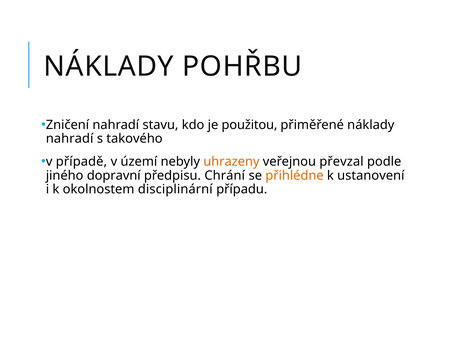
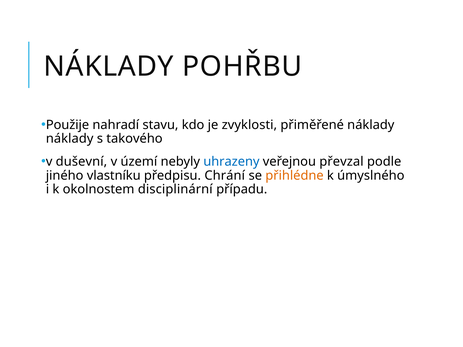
Zničení: Zničení -> Použije (67, 125)
použitou: použitou -> zvyklosti (249, 125)
nahradí: nahradí -> náklady (70, 139)
případě: případě -> duševní (81, 162)
uhrazeny colour: orange -> blue (231, 162)
dopravní: dopravní -> vlastníku (114, 176)
ustanovení: ustanovení -> úmyslného (371, 176)
